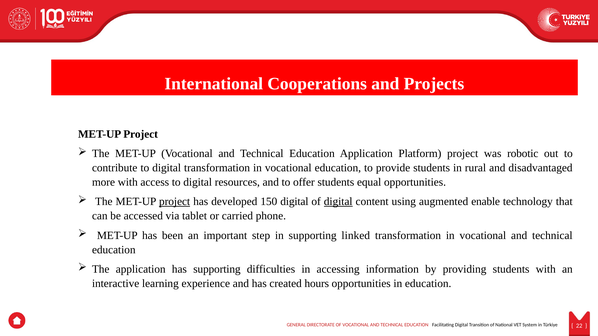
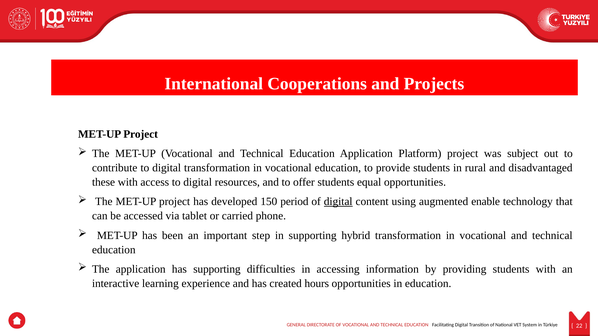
robotic: robotic -> subject (523, 154)
more: more -> these (104, 182)
project underline: present -> none (175, 202)
150 digital: digital -> period (294, 202)
linked: linked -> hybrid (356, 236)
